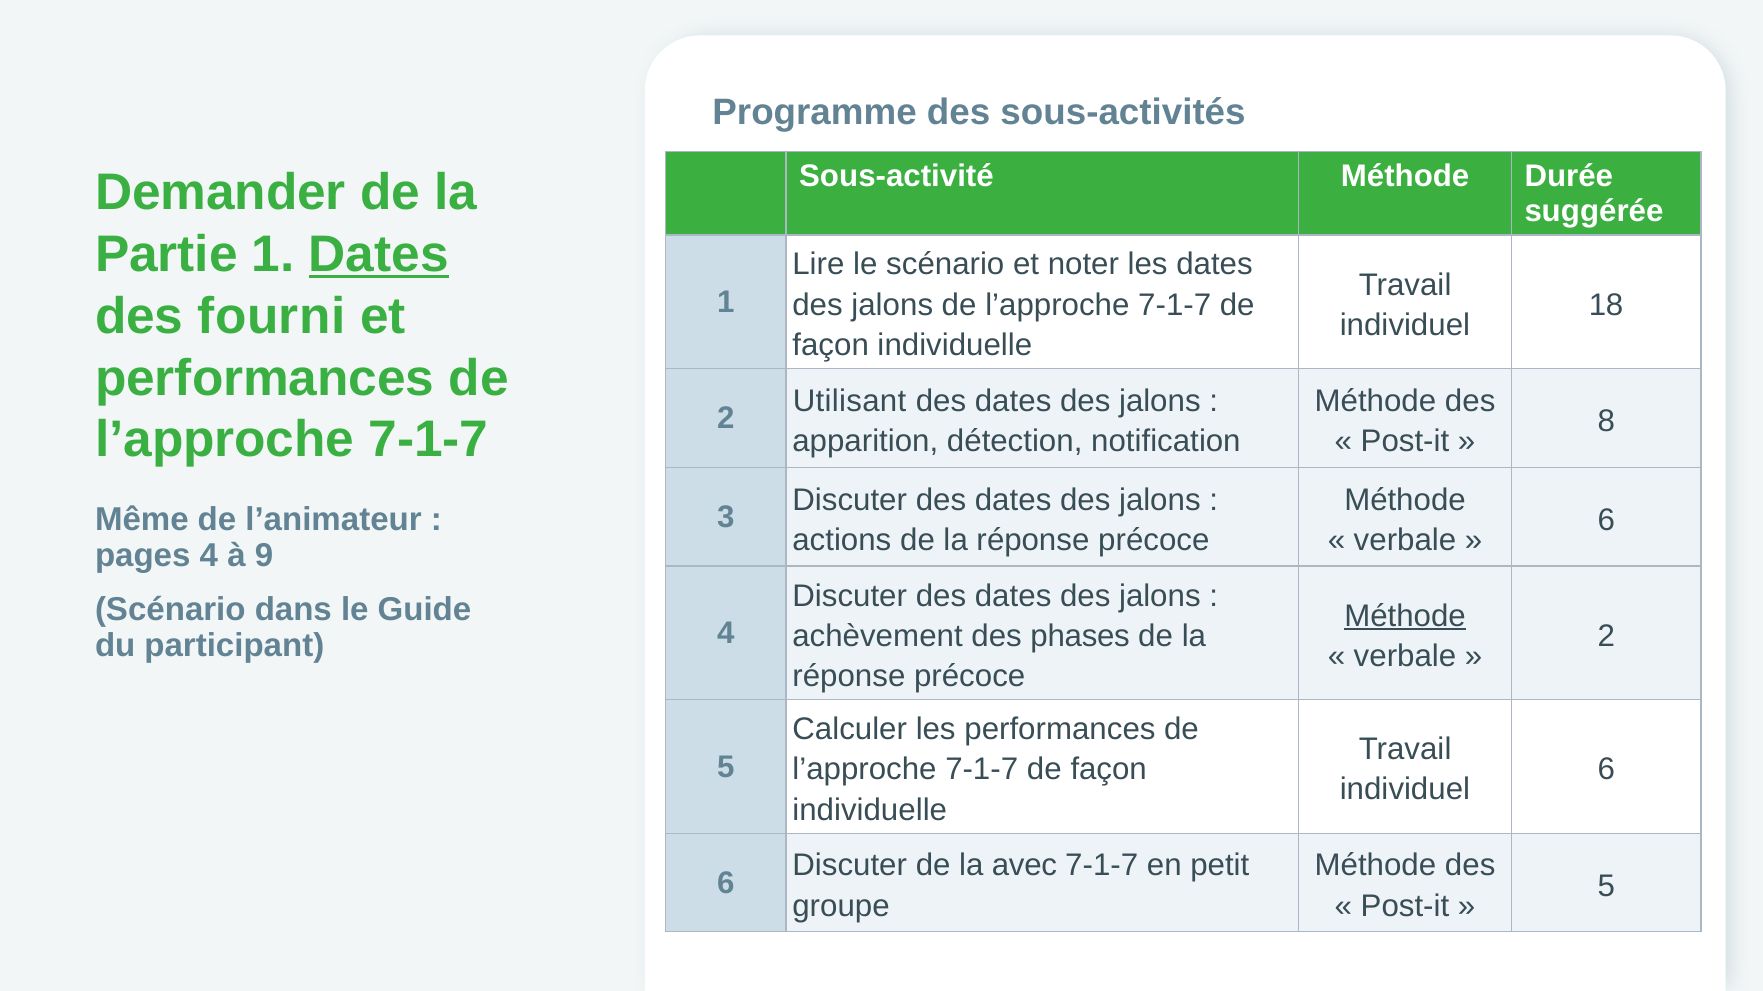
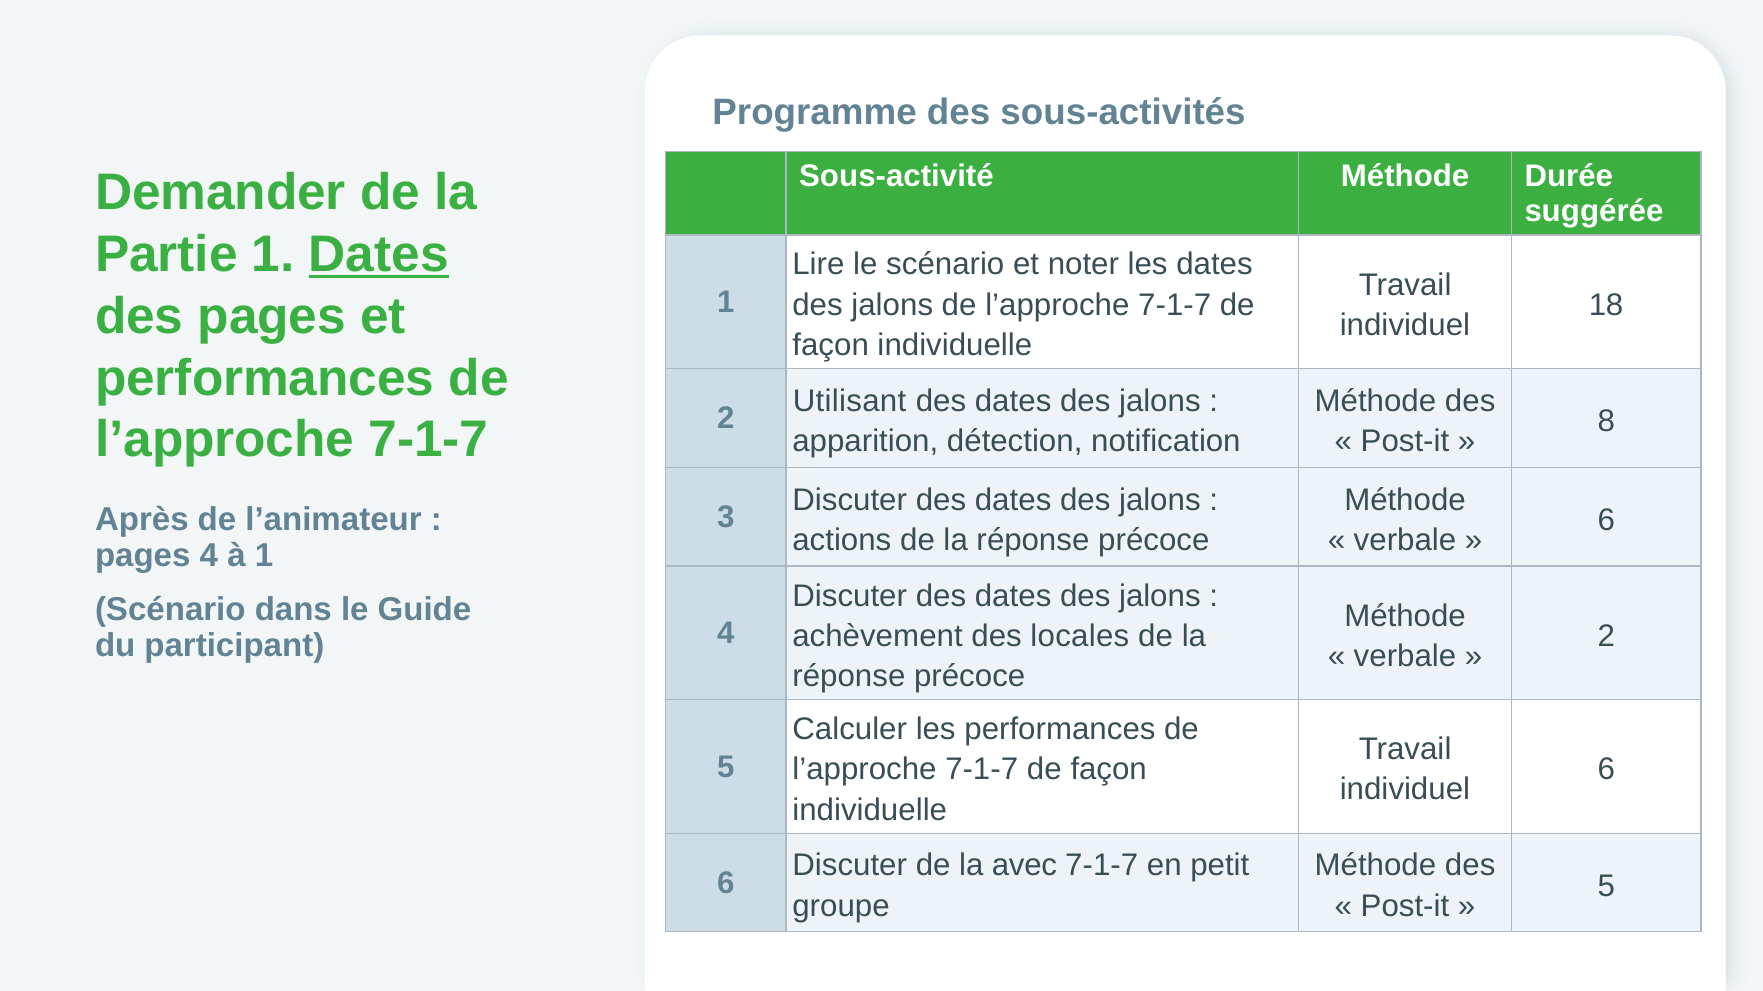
des fourni: fourni -> pages (272, 317)
Même: Même -> Après (142, 520)
à 9: 9 -> 1 (264, 556)
Méthode underline: present -> none (1405, 616)
phases: phases -> locales (1080, 636)
